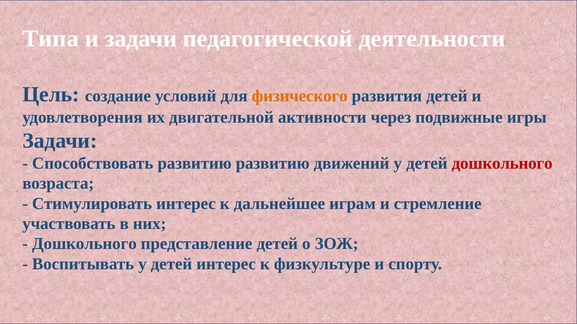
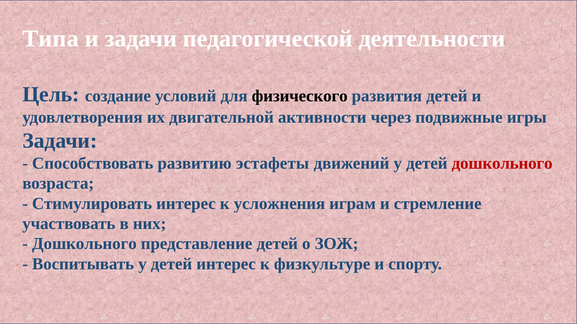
физического colour: orange -> black (300, 96)
развитию развитию: развитию -> эстафеты (273, 164)
дальнейшее: дальнейшее -> усложнения (279, 204)
